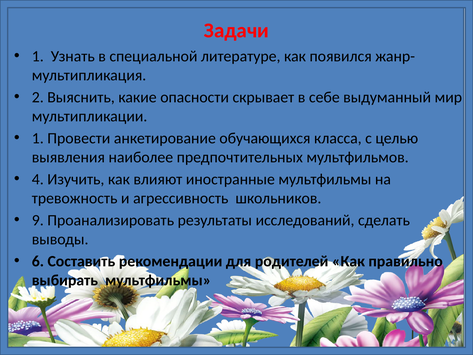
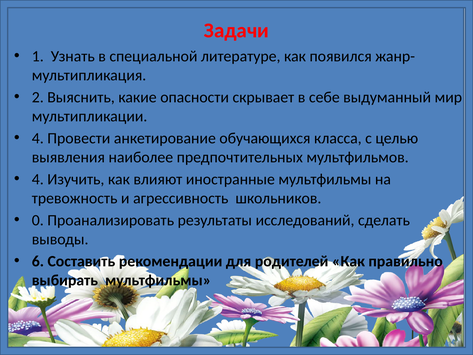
1: 1 -> 4 (38, 138)
9: 9 -> 0 (38, 220)
